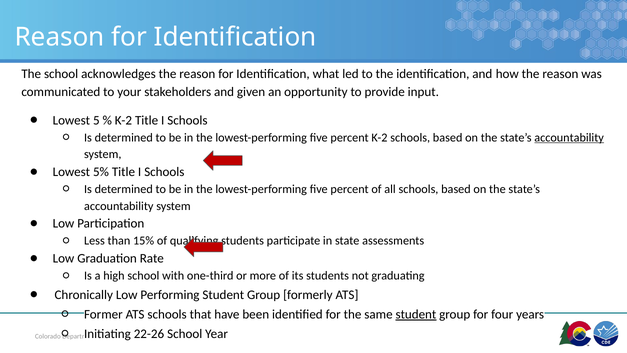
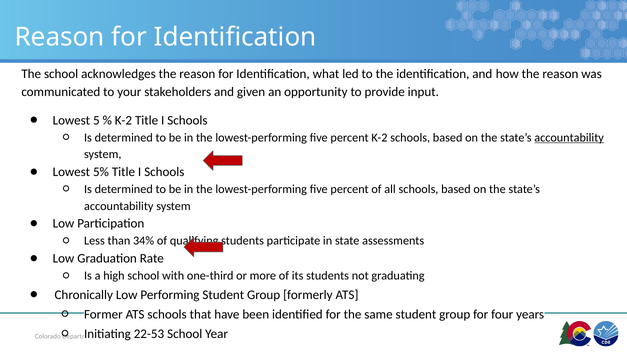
15%: 15% -> 34% (144, 241)
student underline: present -> none (416, 314)
22-26: 22-26 -> 22-53 (149, 334)
